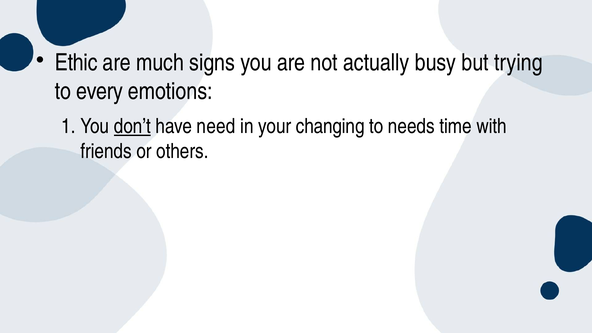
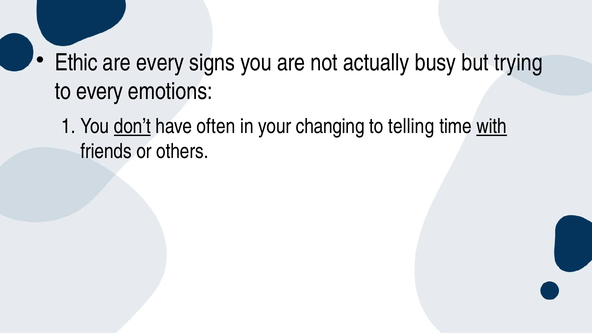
are much: much -> every (160, 63)
need: need -> often (216, 126)
needs: needs -> telling (411, 126)
with underline: none -> present (492, 126)
